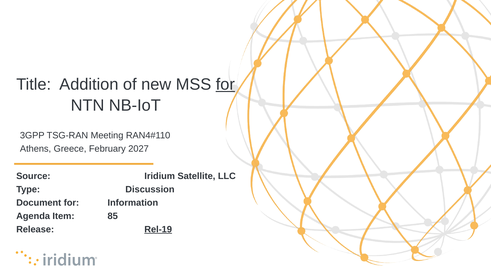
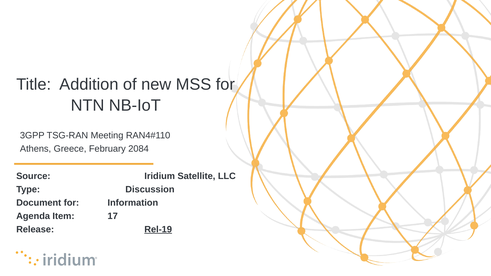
for underline: present -> none (225, 84)
2027: 2027 -> 2084 (139, 149)
85: 85 -> 17 (113, 216)
